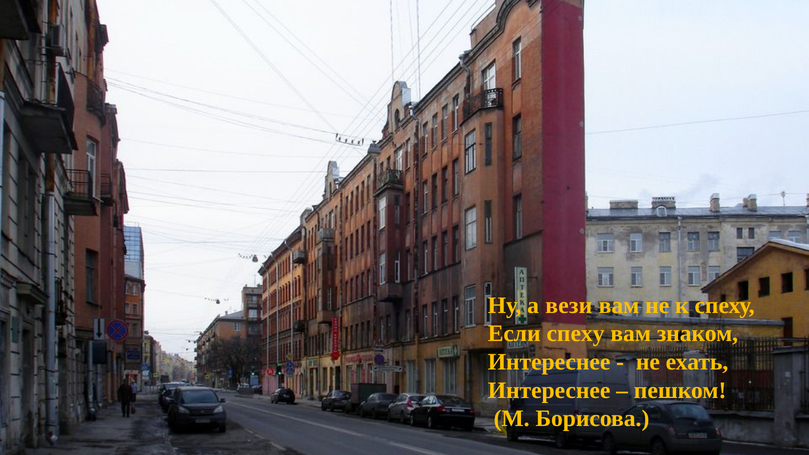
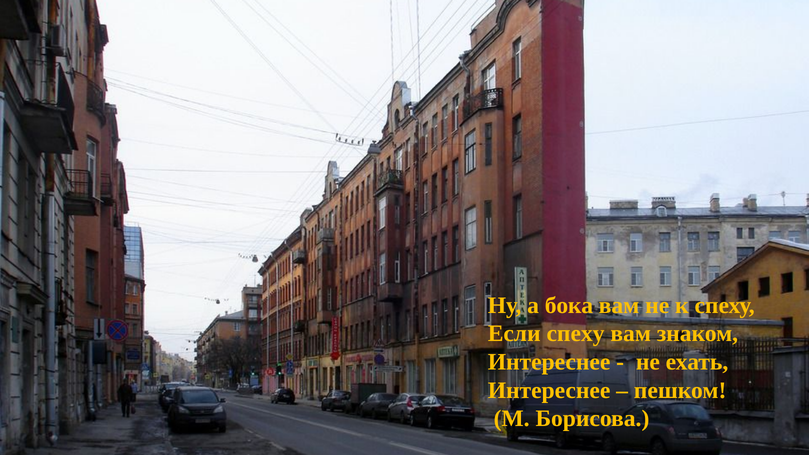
вези: вези -> бока (569, 305)
